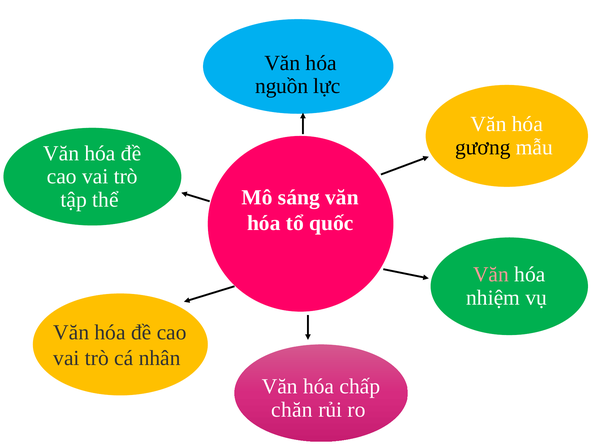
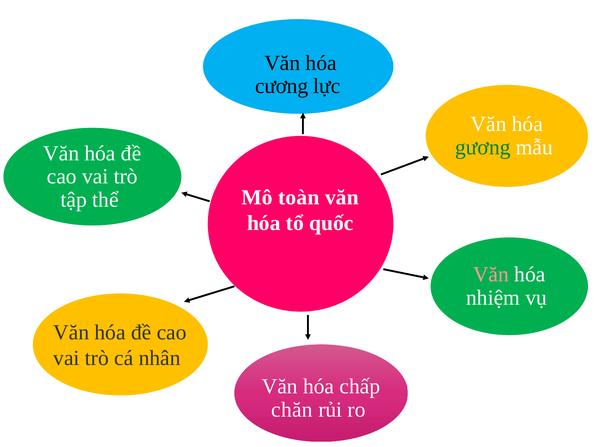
nguồn: nguồn -> cương (282, 86)
gương colour: black -> green (483, 147)
sáng: sáng -> toàn (299, 197)
